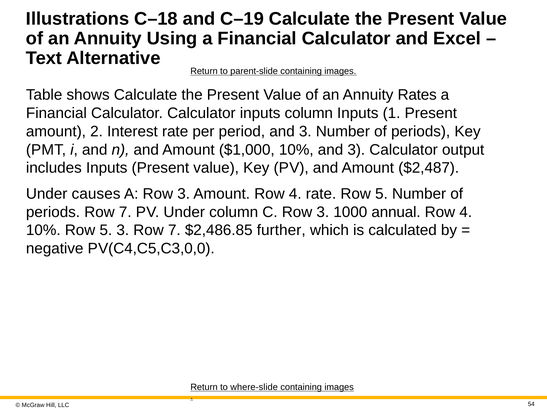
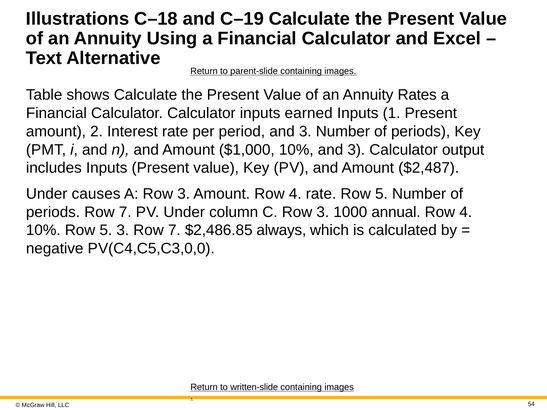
inputs column: column -> earned (309, 113)
further: further -> always (281, 230)
where-slide: where-slide -> written-slide (254, 387)
